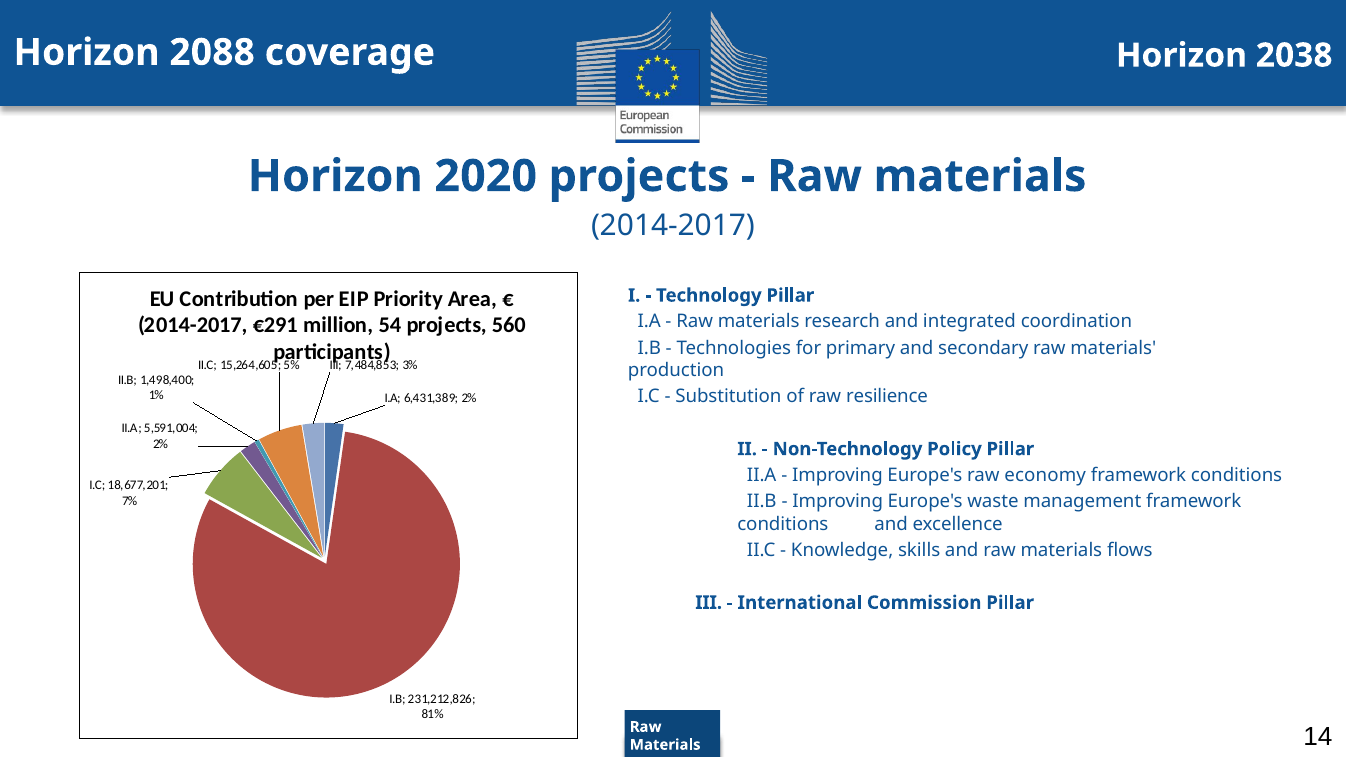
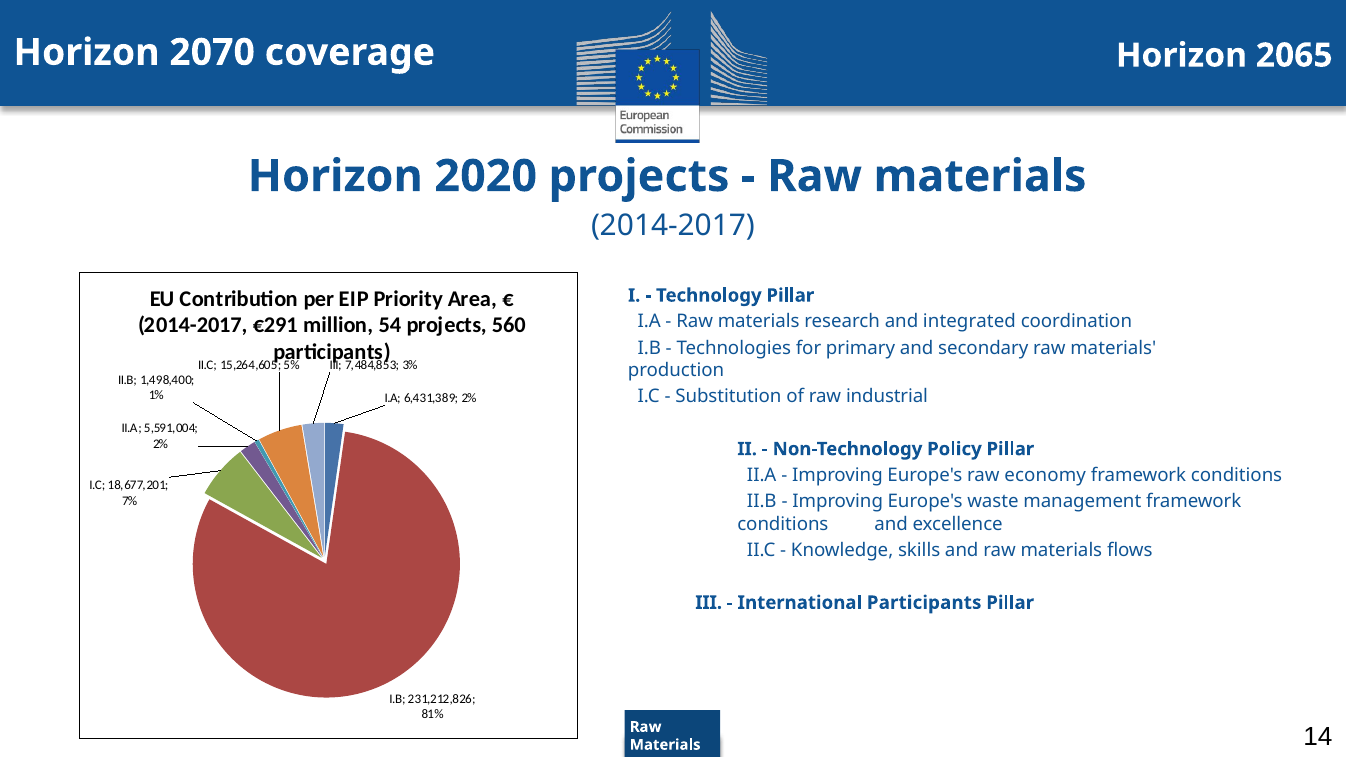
2088: 2088 -> 2070 (212, 52)
2038: 2038 -> 2065 (1294, 55)
resilience: resilience -> industrial (887, 397)
International Commission: Commission -> Participants (924, 603)
